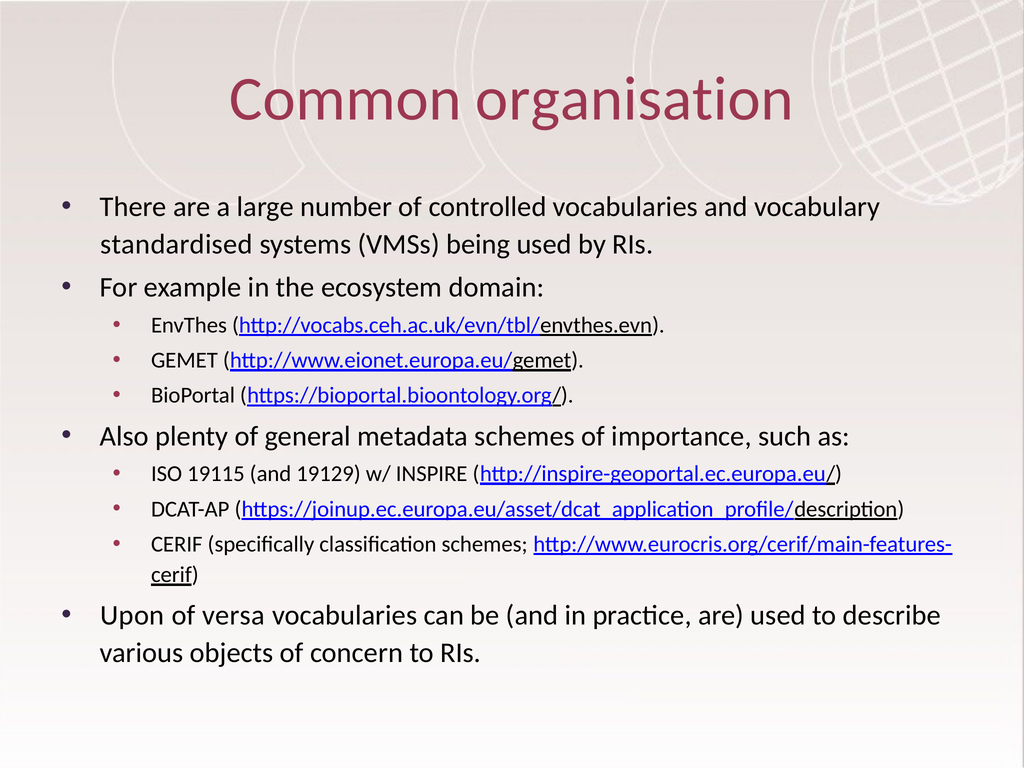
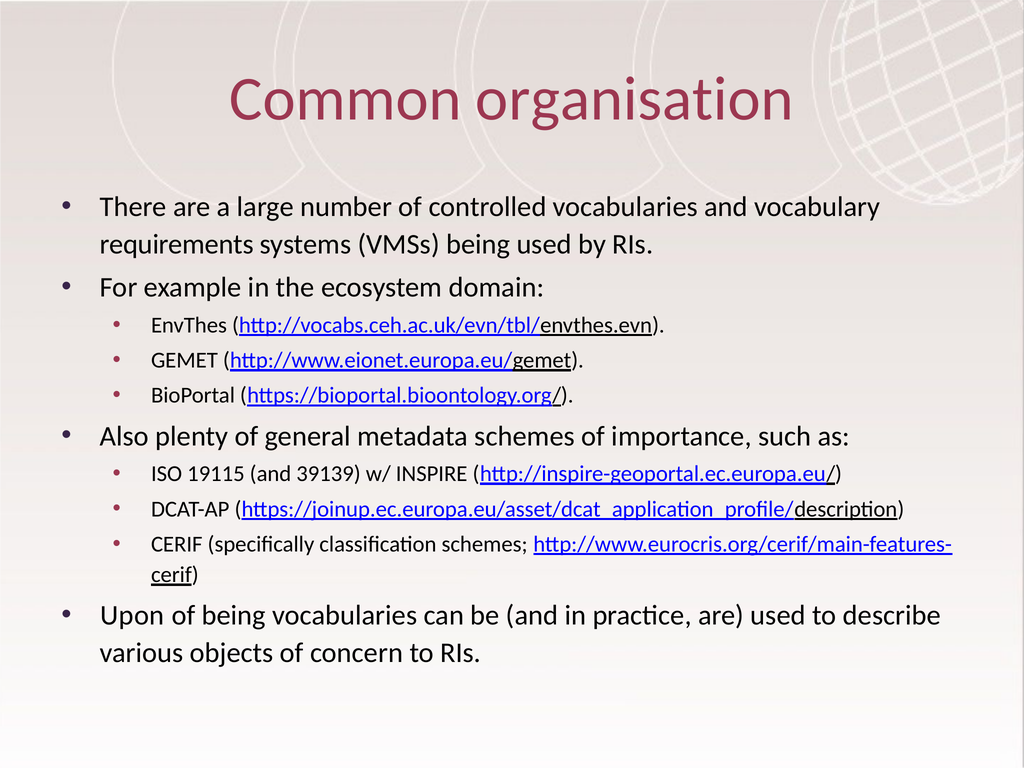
standardised: standardised -> requirements (177, 244)
19129: 19129 -> 39139 (329, 474)
of versa: versa -> being (234, 615)
